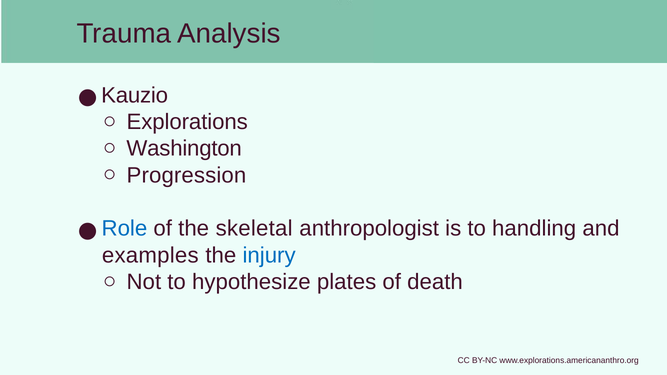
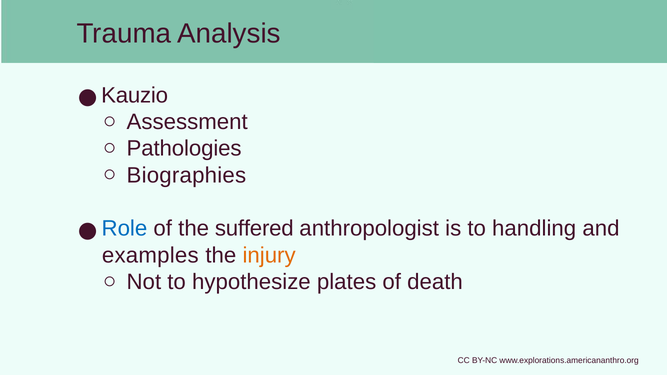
Explorations: Explorations -> Assessment (187, 122)
Washington: Washington -> Pathologies (184, 149)
Progression: Progression -> Biographies (186, 175)
skeletal: skeletal -> suffered (254, 229)
injury colour: blue -> orange (269, 255)
